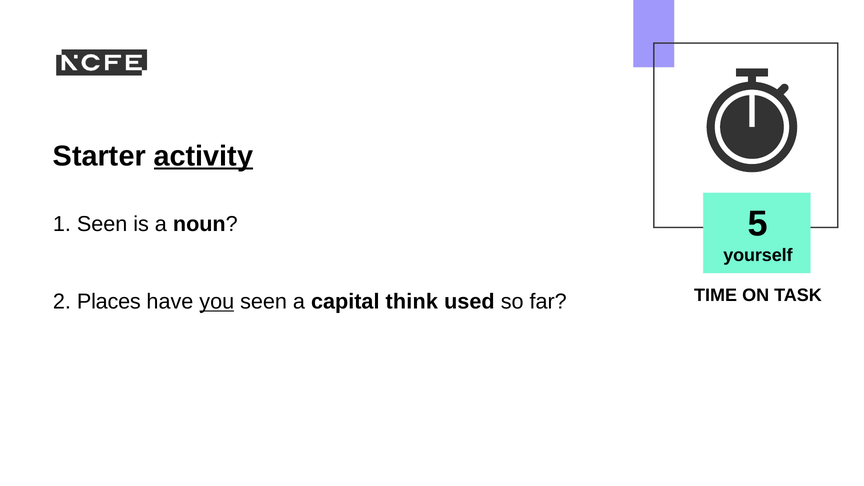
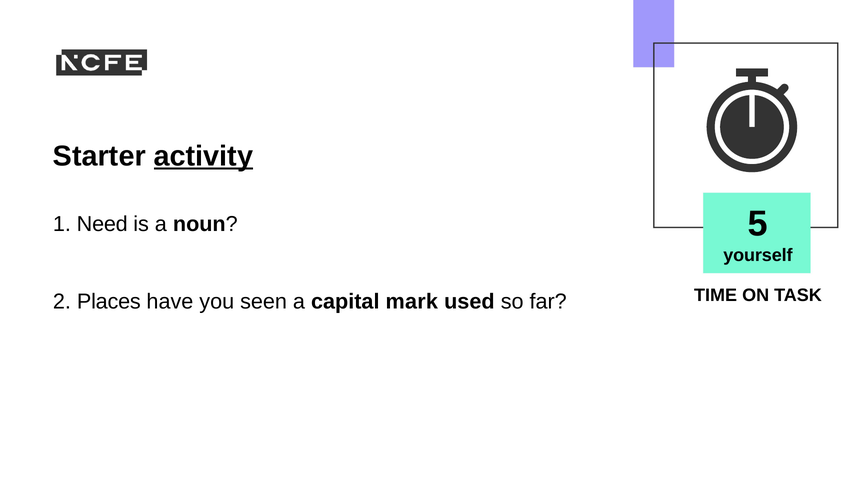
1 Seen: Seen -> Need (102, 224)
you underline: present -> none (217, 302)
think: think -> mark (412, 302)
